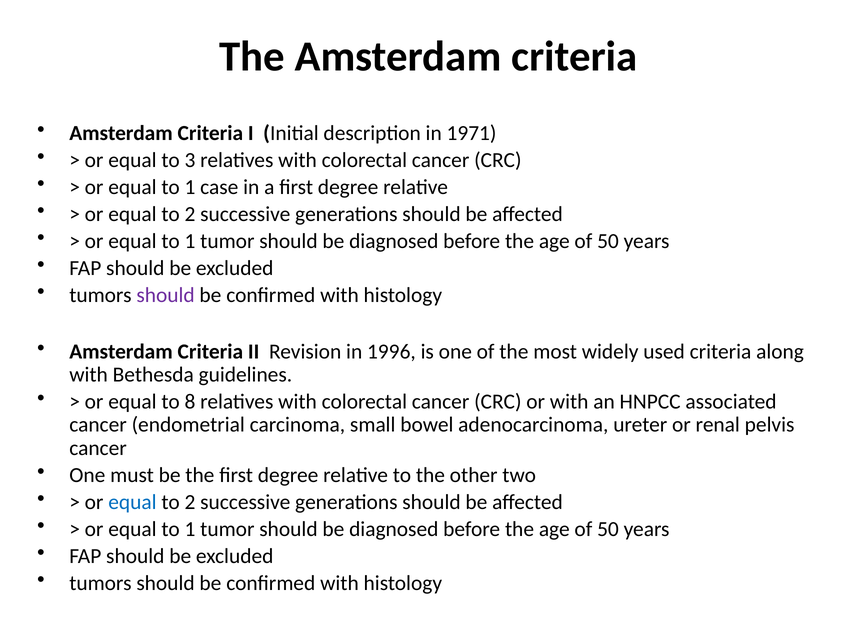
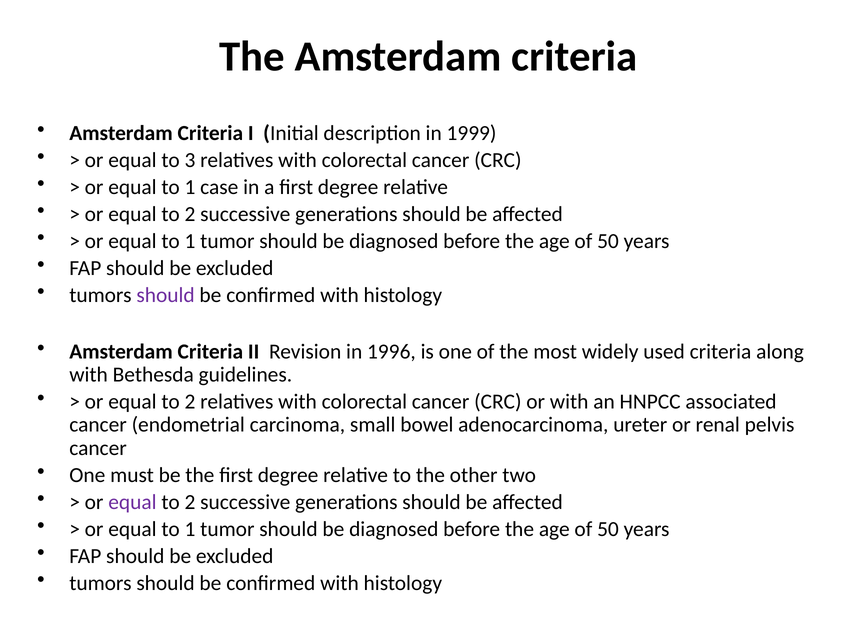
1971: 1971 -> 1999 (472, 133)
8: 8 -> 2 (190, 402)
equal colour: blue -> purple (132, 502)
